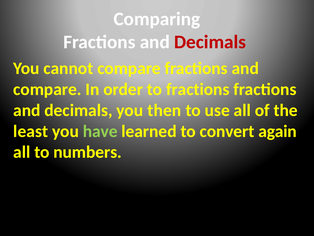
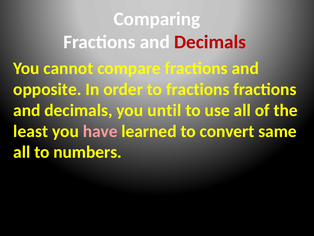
compare: compare -> opposite (47, 89)
then: then -> until (164, 110)
have colour: light green -> pink (100, 131)
again: again -> same (278, 131)
